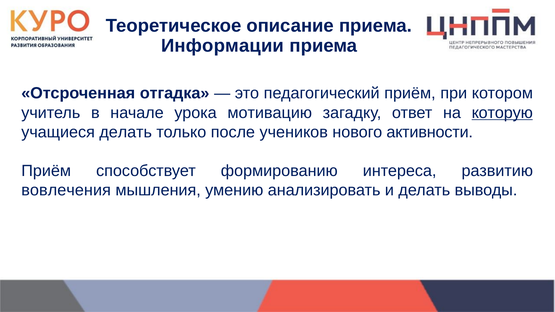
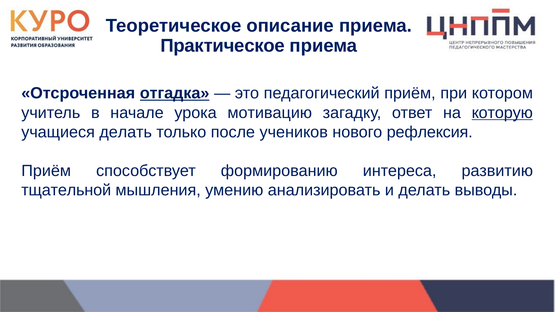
Информации: Информации -> Практическое (223, 46)
отгадка underline: none -> present (175, 93)
активности: активности -> рефлексия (430, 132)
вовлечения: вовлечения -> тщательной (66, 190)
